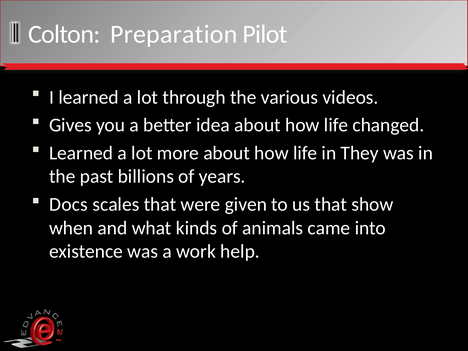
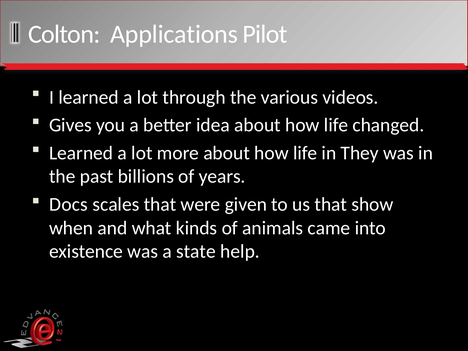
Preparation: Preparation -> Applications (174, 34)
work: work -> state (196, 251)
